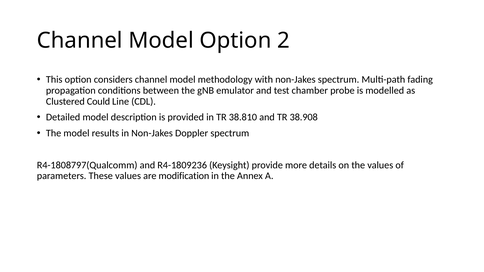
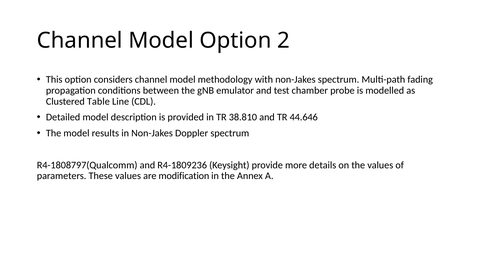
Could: Could -> Table (98, 101)
38.908: 38.908 -> 44.646 (304, 117)
